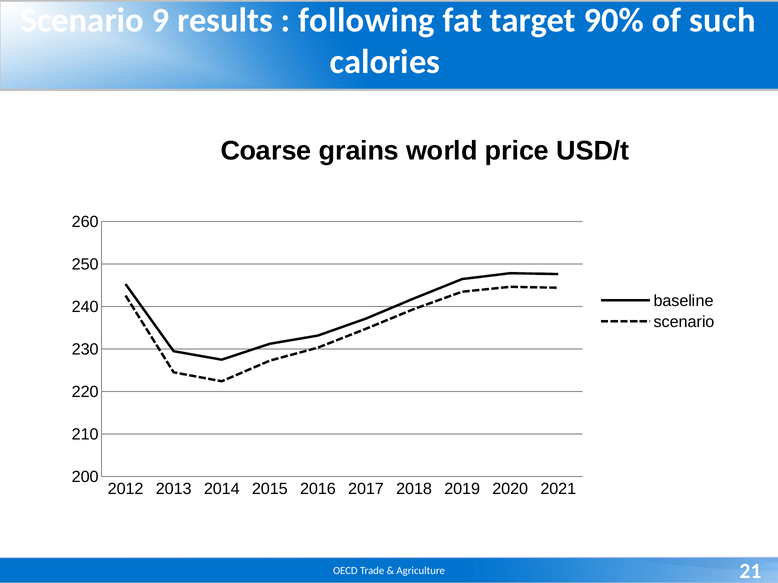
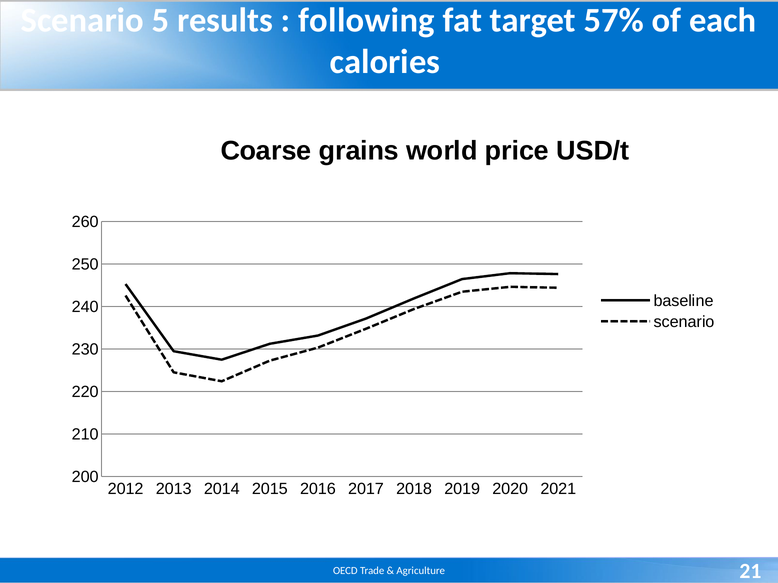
9: 9 -> 5 (160, 21)
90%: 90% -> 57% (614, 21)
such: such -> each (723, 21)
